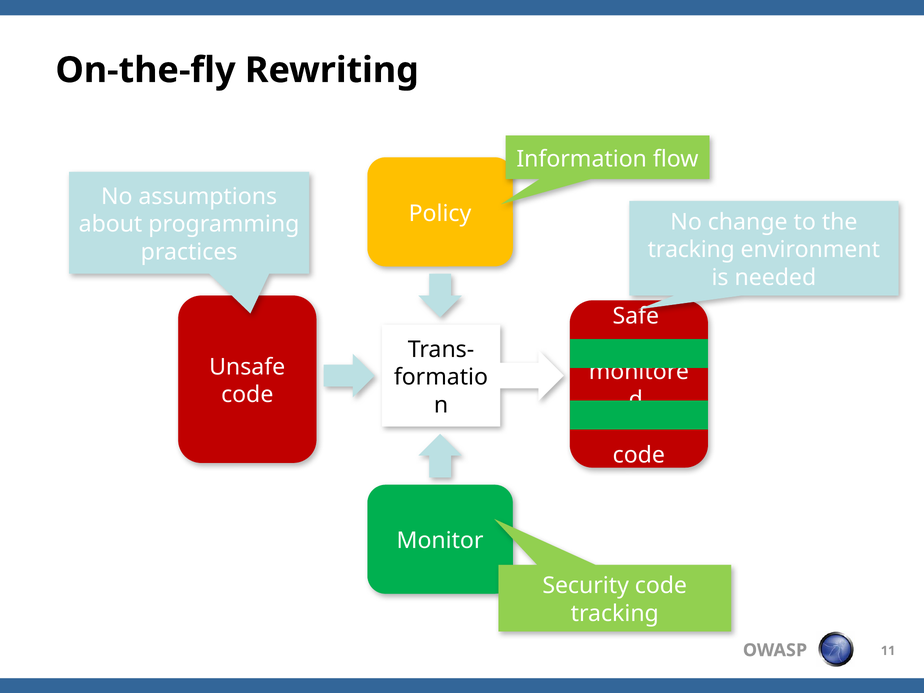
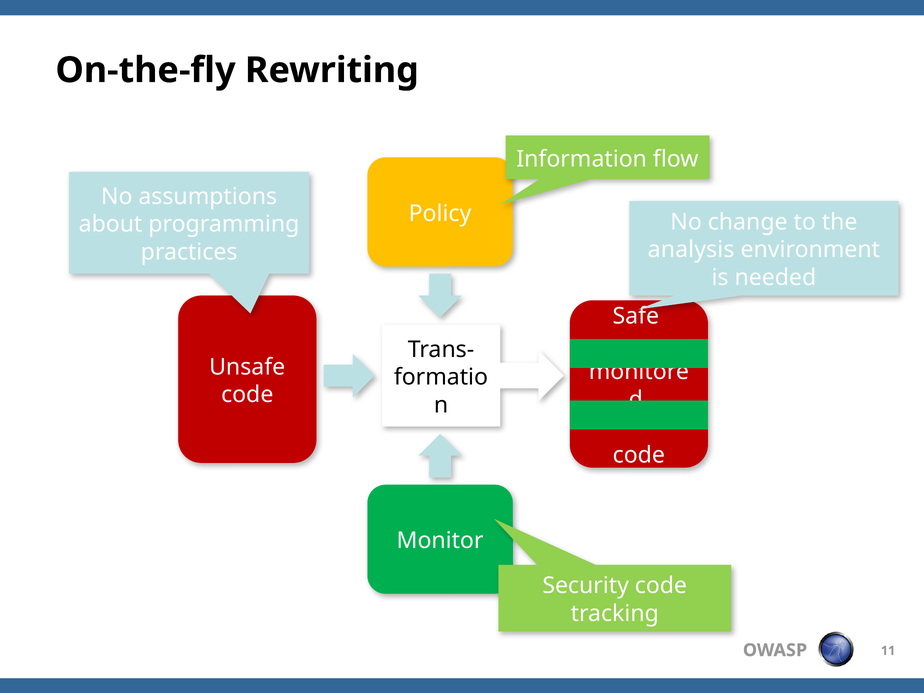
tracking: tracking -> analysis (691, 250)
